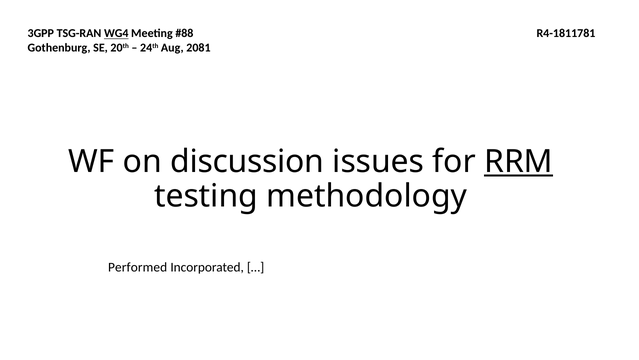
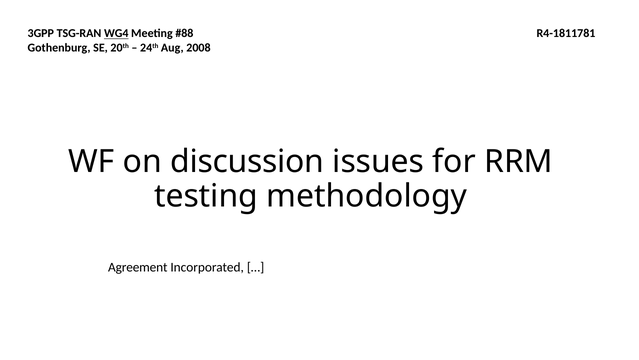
2081: 2081 -> 2008 (198, 48)
RRM underline: present -> none (519, 161)
Performed: Performed -> Agreement (138, 267)
